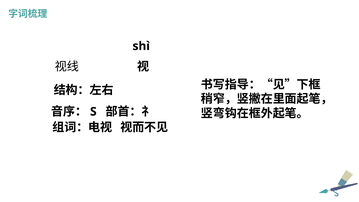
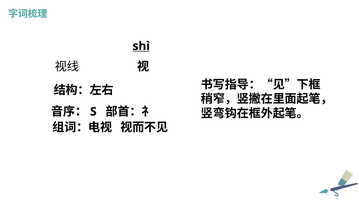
shì underline: none -> present (141, 46)
